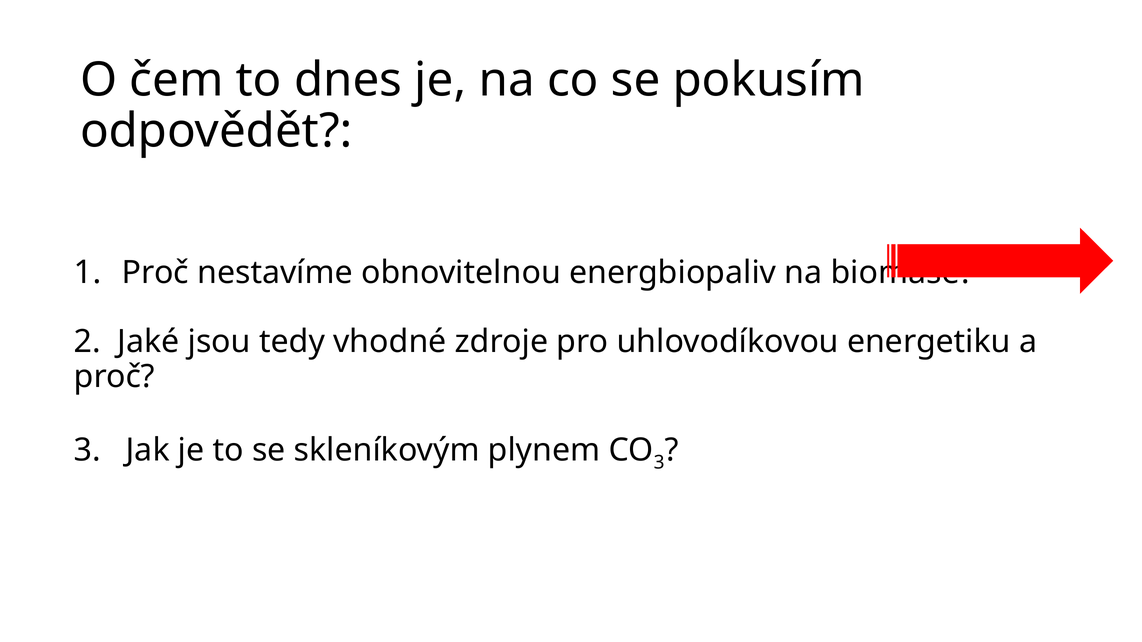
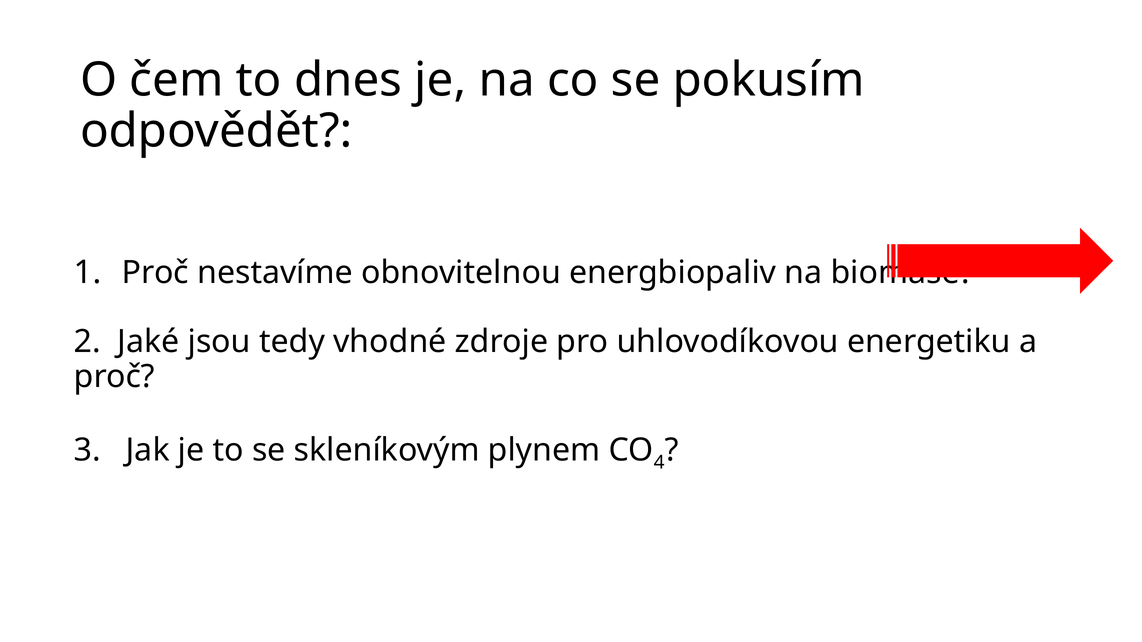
CO 3: 3 -> 4 (659, 463)
